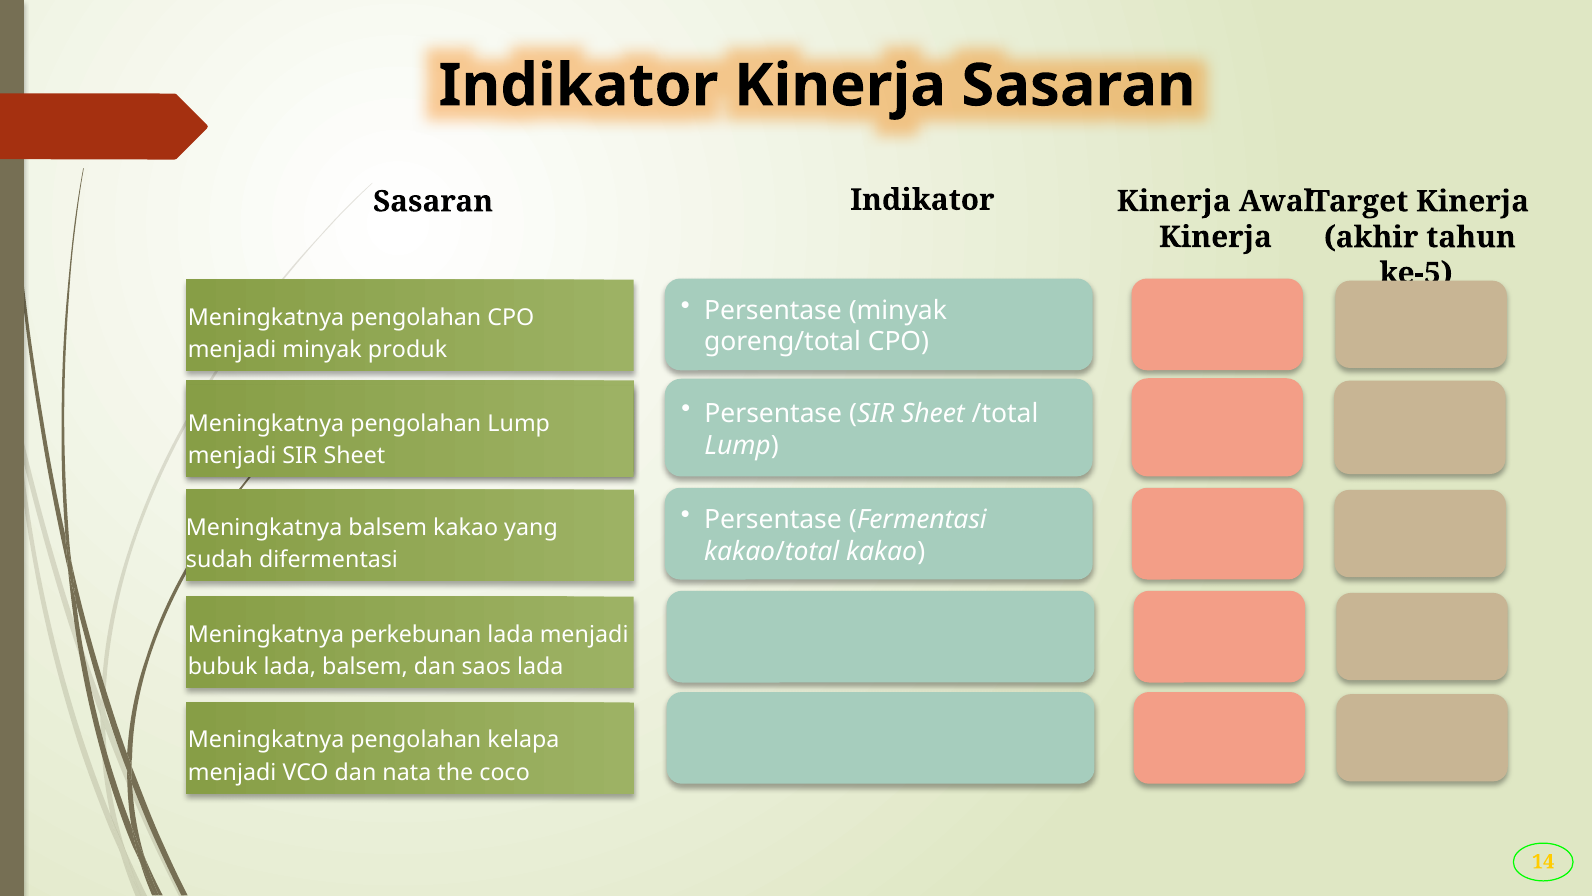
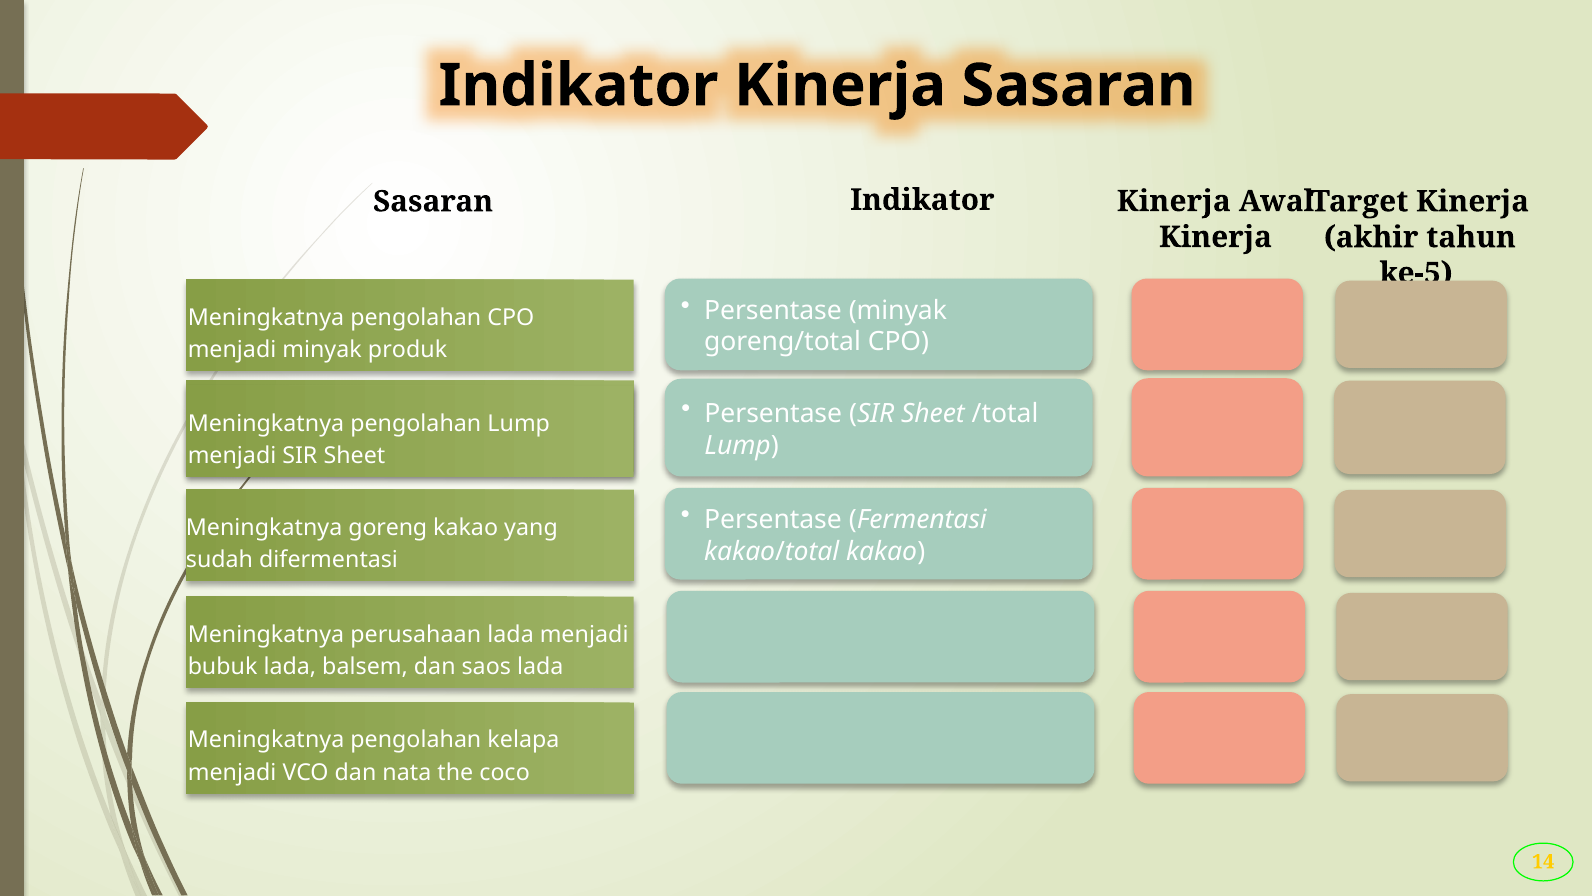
Meningkatnya balsem: balsem -> goreng (388, 527)
perkebunan: perkebunan -> perusahaan (416, 634)
